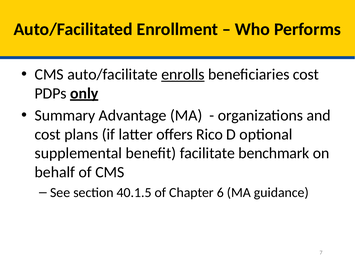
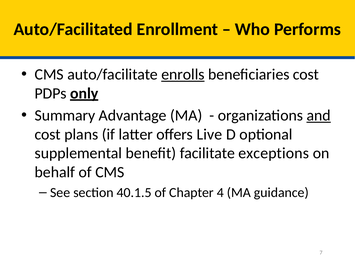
and underline: none -> present (319, 116)
Rico: Rico -> Live (209, 134)
benchmark: benchmark -> exceptions (274, 153)
6: 6 -> 4 (220, 193)
